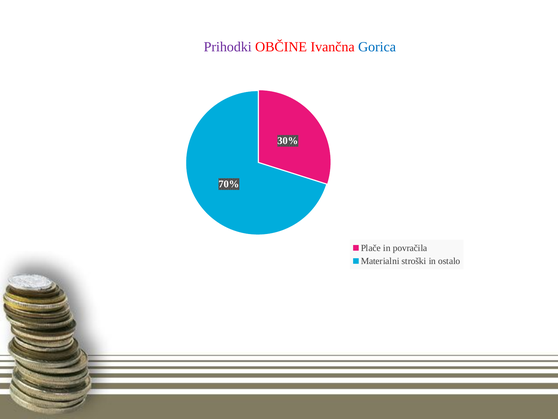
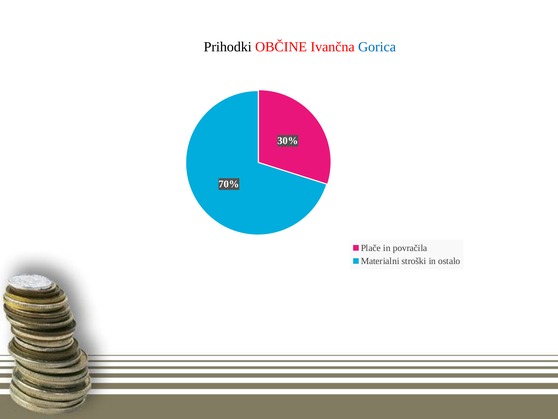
Prihodki colour: purple -> black (228, 47)
